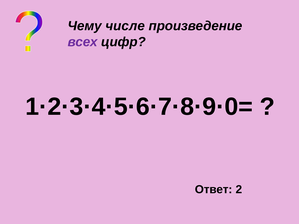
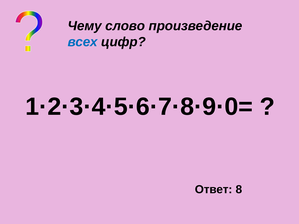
числе: числе -> слово (125, 26)
всех colour: purple -> blue (83, 42)
2: 2 -> 8 (239, 190)
